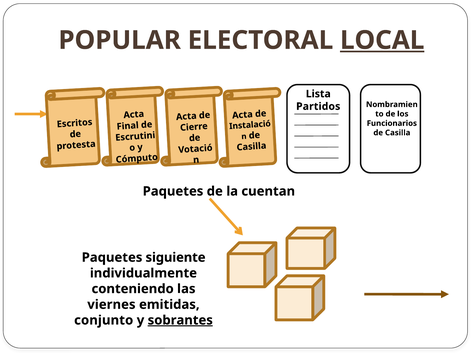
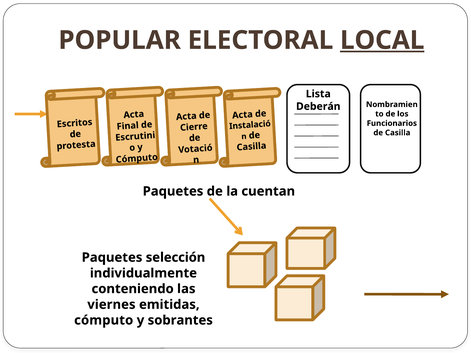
Partidos: Partidos -> Deberán (318, 106)
siguiente: siguiente -> selección (176, 258)
conjunto: conjunto -> cómputo (104, 320)
sobrantes underline: present -> none (180, 320)
